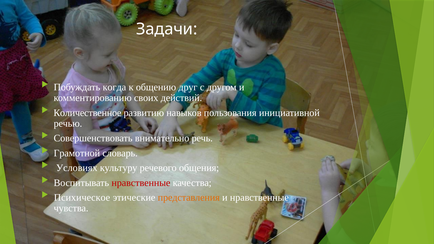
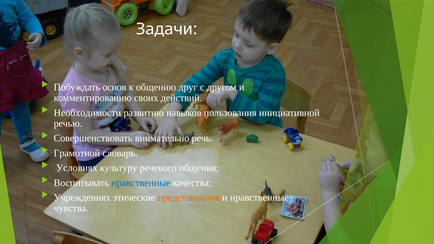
когда: когда -> основ (114, 87)
Количественное: Количественное -> Необходимости (87, 113)
нравственные colour: red -> blue (141, 183)
Психическое: Психическое -> Учреждениях (82, 198)
